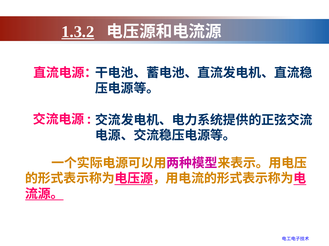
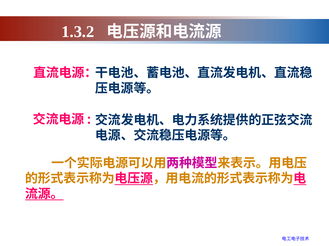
1.3.2 underline: present -> none (78, 32)
